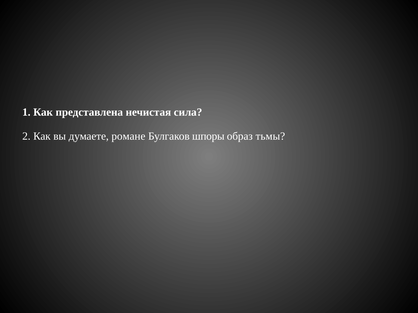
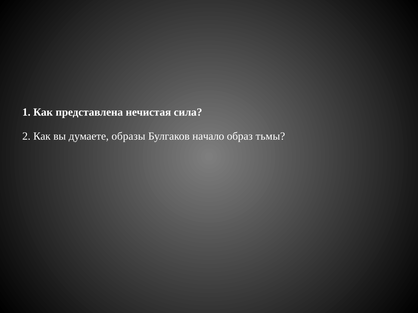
романе: романе -> образы (128, 136)
шпоры: шпоры -> начало (208, 136)
